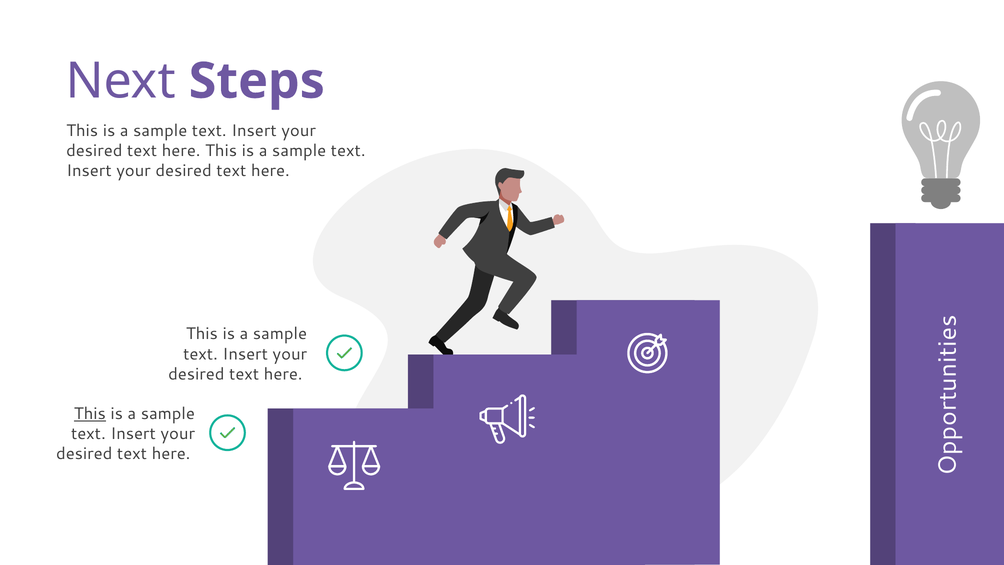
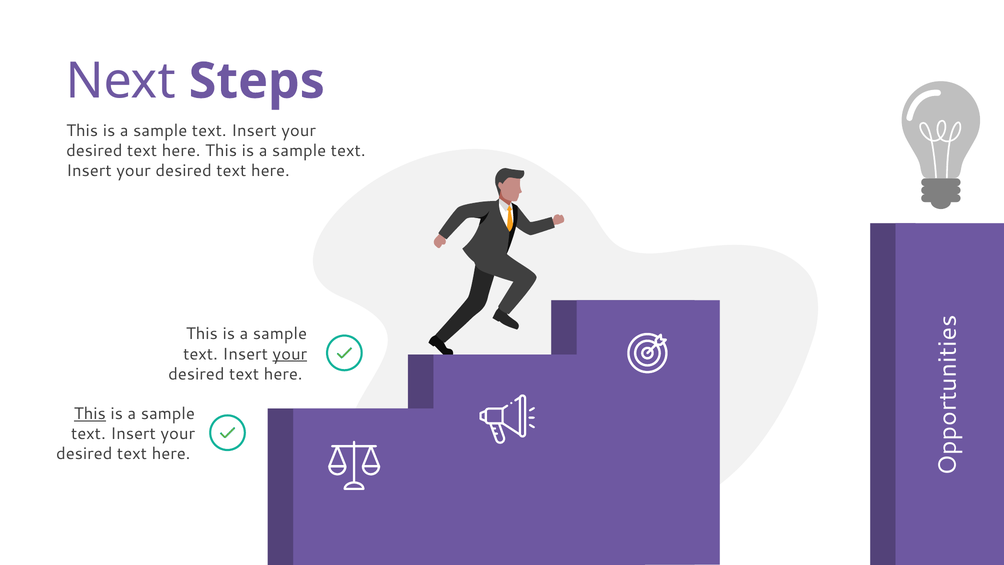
your underline: none -> present (290, 354)
